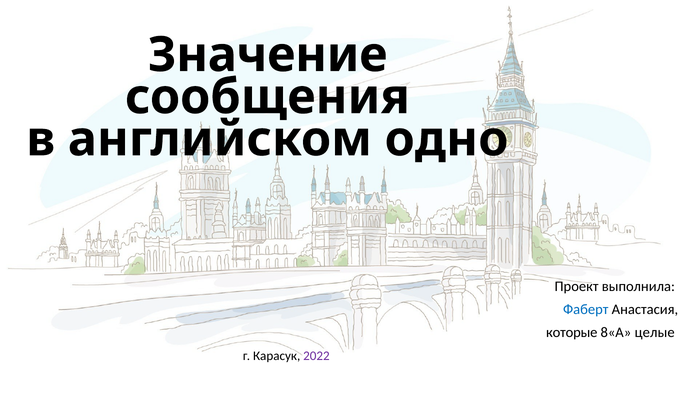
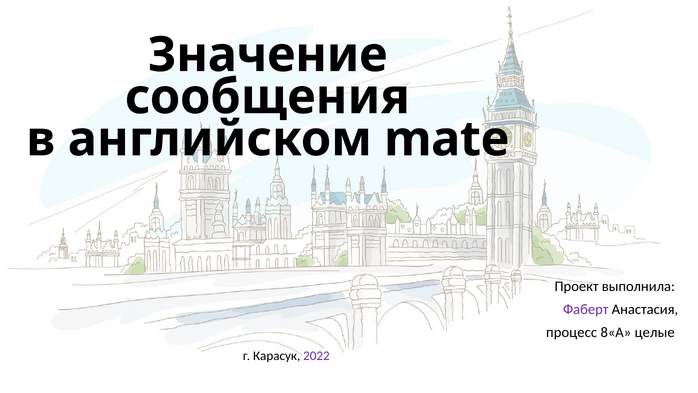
одно: одно -> mate (447, 139)
Фаберт colour: blue -> purple (586, 309)
которые: которые -> процесс (572, 332)
